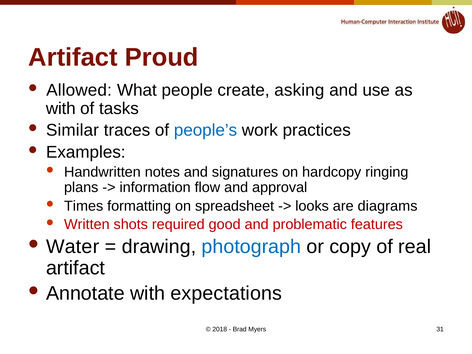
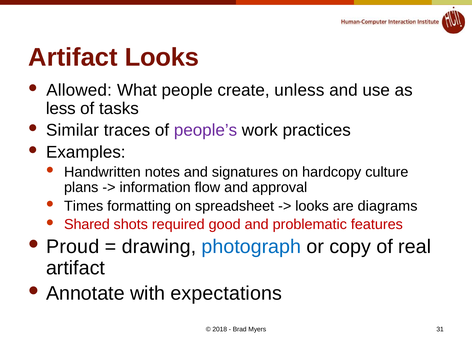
Artifact Proud: Proud -> Looks (162, 57)
asking: asking -> unless (299, 90)
with: with -> less (61, 109)
people’s colour: blue -> purple (206, 130)
ringing: ringing -> culture (387, 172)
Written: Written -> Shared (87, 224)
Water: Water -> Proud (73, 247)
